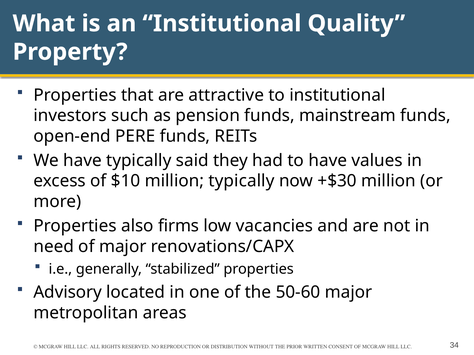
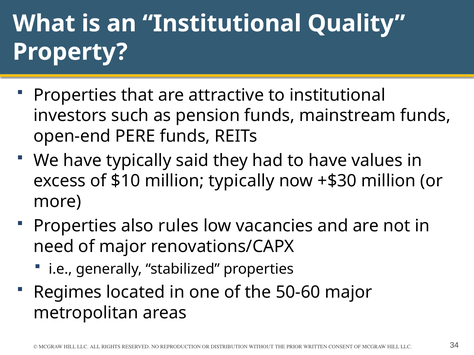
firms: firms -> rules (178, 226)
Advisory: Advisory -> Regimes (68, 293)
